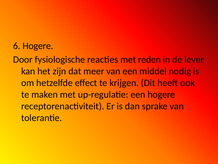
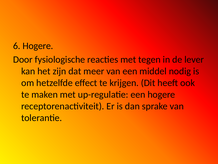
reden: reden -> tegen (149, 59)
